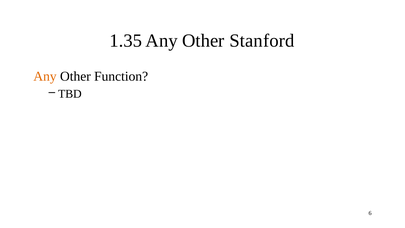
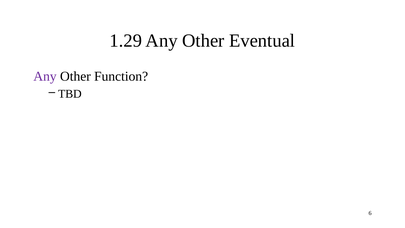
1.35: 1.35 -> 1.29 (126, 41)
Stanford: Stanford -> Eventual (262, 41)
Any colour: orange -> purple (45, 76)
